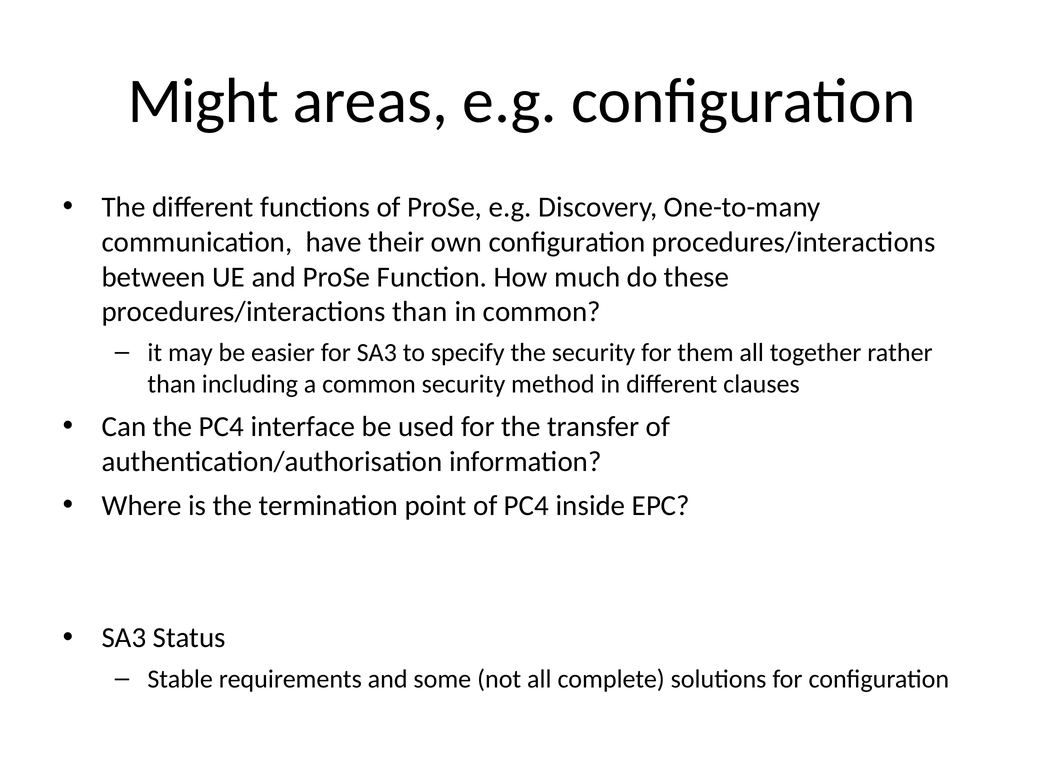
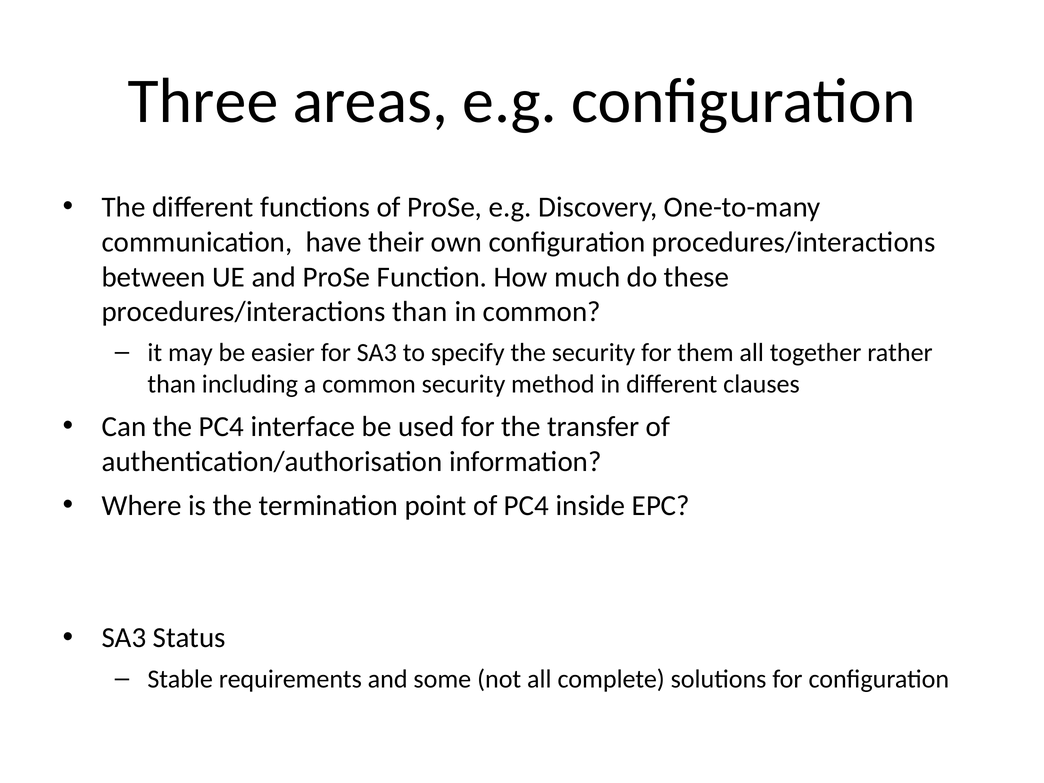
Might: Might -> Three (203, 101)
